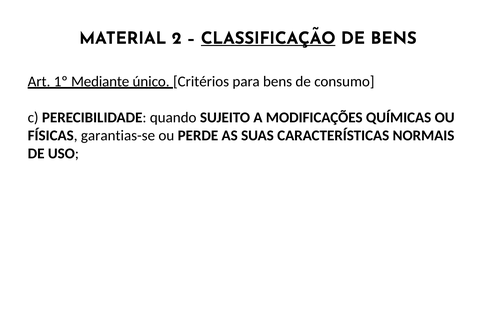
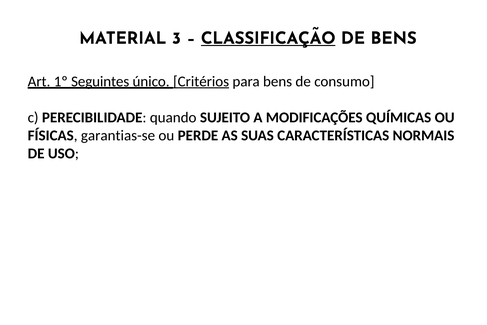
2: 2 -> 3 (176, 38)
Mediante: Mediante -> Seguintes (100, 81)
Critérios underline: none -> present (201, 81)
